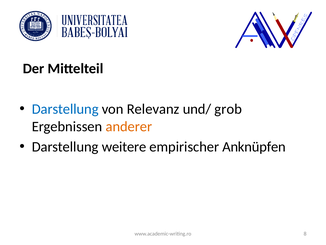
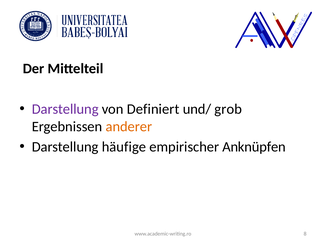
Darstellung colour: blue -> purple (65, 109)
Relevanz: Relevanz -> Definiert (153, 109)
weitere: weitere -> häufige (124, 147)
